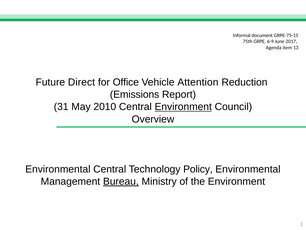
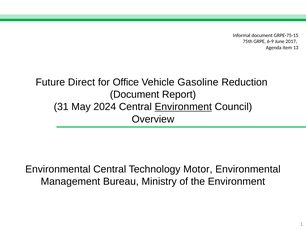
Attention: Attention -> Gasoline (198, 82)
Emissions: Emissions -> Document (135, 94)
2010: 2010 -> 2024 (105, 107)
Policy: Policy -> Motor (198, 169)
Bureau underline: present -> none (121, 181)
